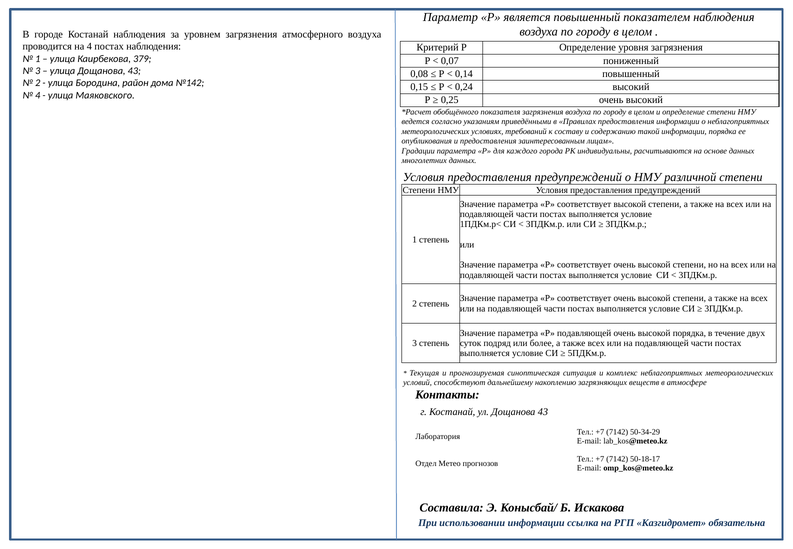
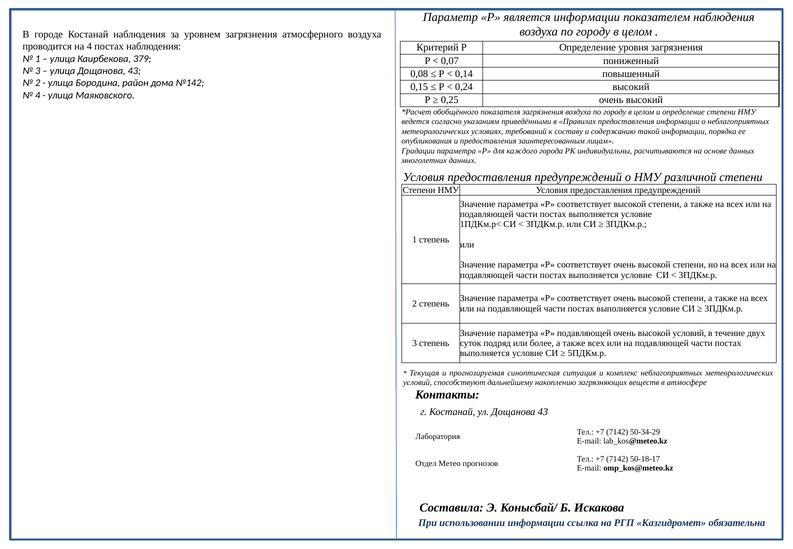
является повышенный: повышенный -> информации (587, 17)
высокой порядка: порядка -> условий (689, 333)
